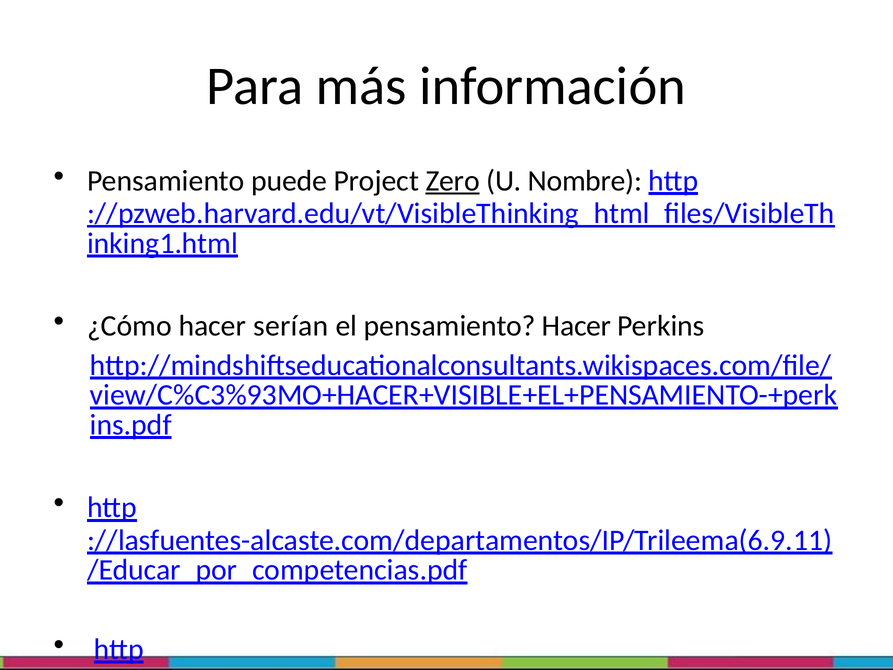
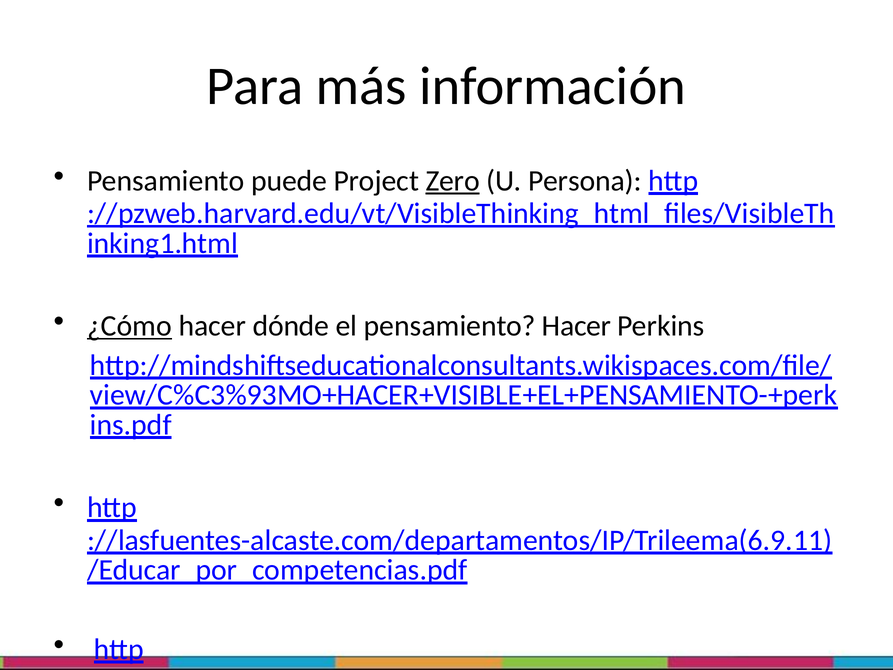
Nombre: Nombre -> Persona (585, 181)
¿Cómo underline: none -> present (129, 326)
serían: serían -> dónde (291, 326)
